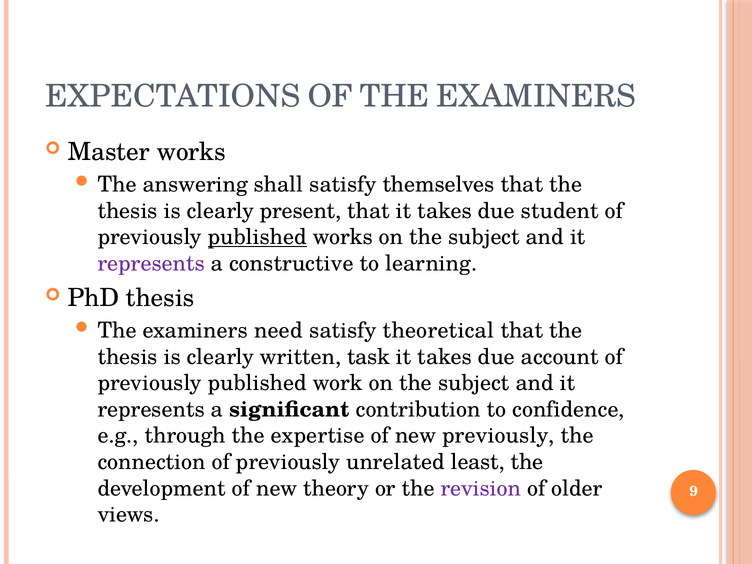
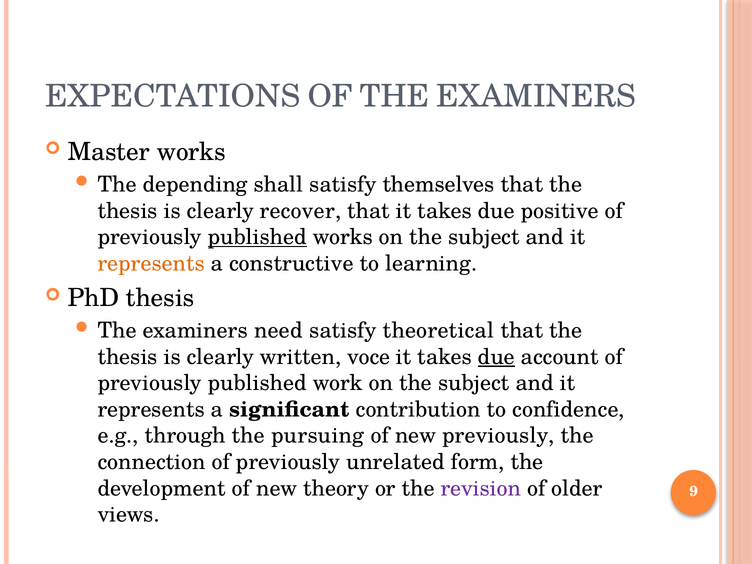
answering: answering -> depending (195, 184)
present: present -> recover (300, 211)
student: student -> positive (560, 211)
represents colour: purple -> orange (151, 263)
task: task -> voce (369, 357)
due underline: none -> present (496, 357)
expertise: expertise -> pursuing (318, 436)
least: least -> form (478, 462)
